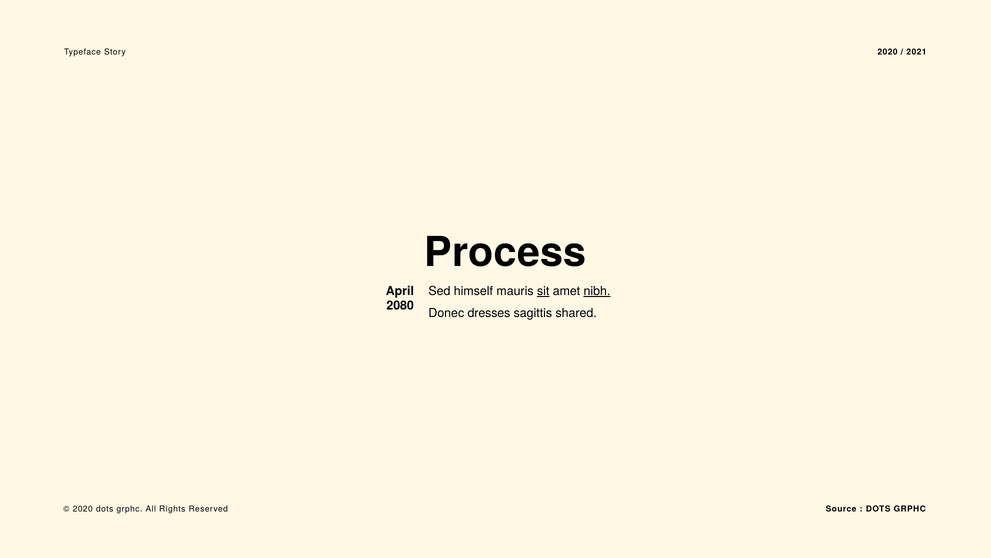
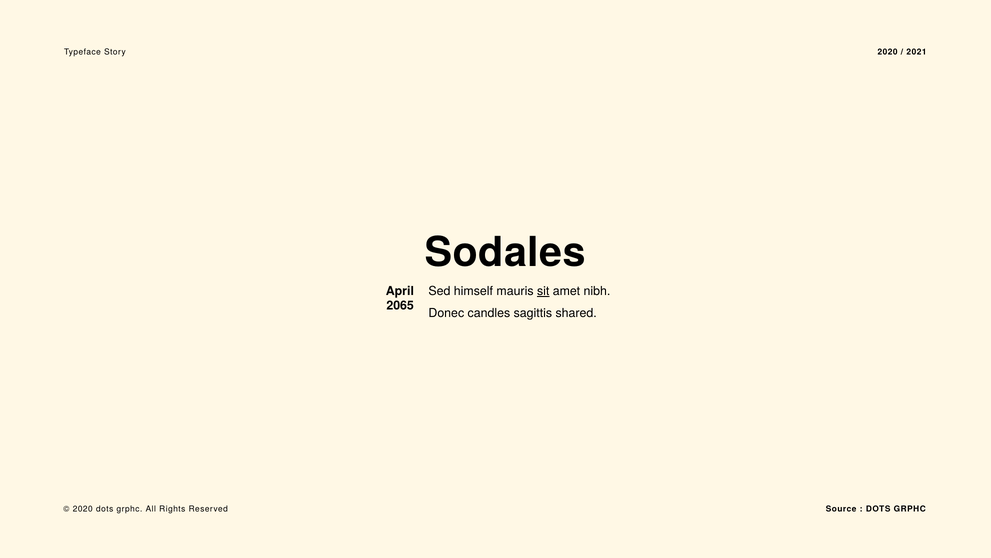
Process: Process -> Sodales (505, 253)
nibh underline: present -> none (597, 291)
2080: 2080 -> 2065 (400, 306)
dresses: dresses -> candles (489, 313)
